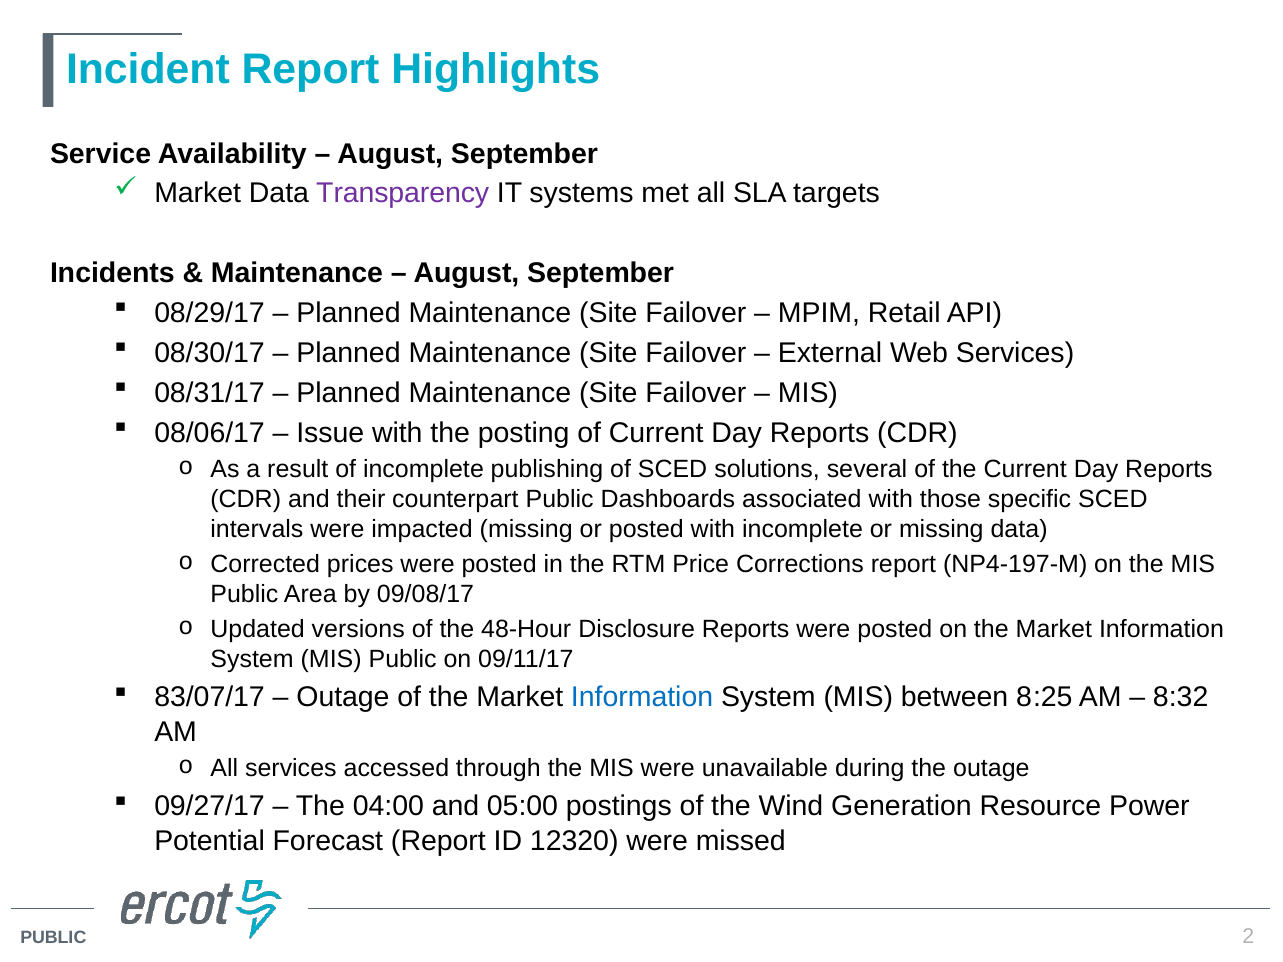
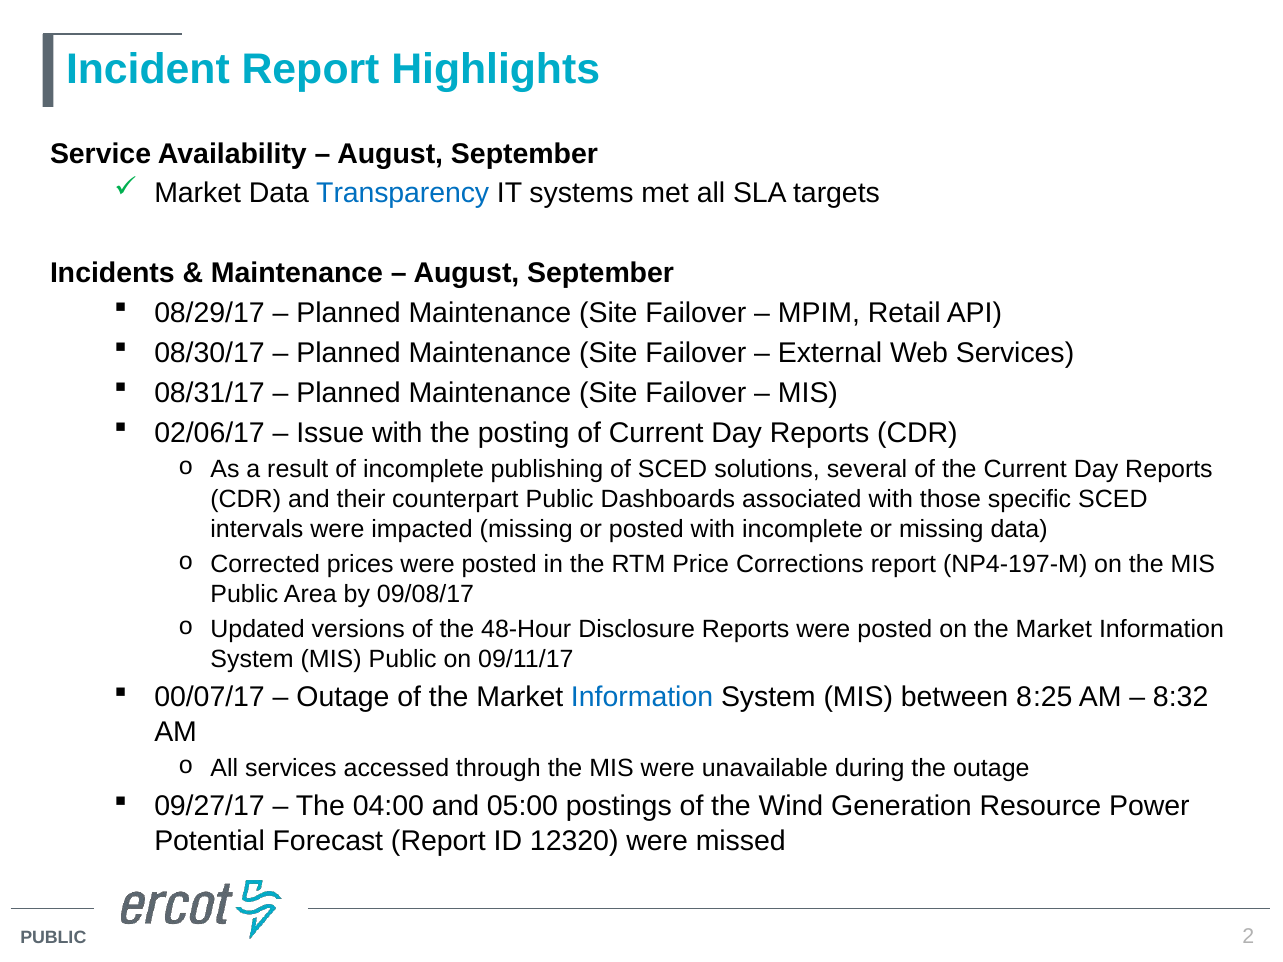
Transparency colour: purple -> blue (403, 194)
08/06/17: 08/06/17 -> 02/06/17 (210, 433)
83/07/17: 83/07/17 -> 00/07/17 (210, 698)
